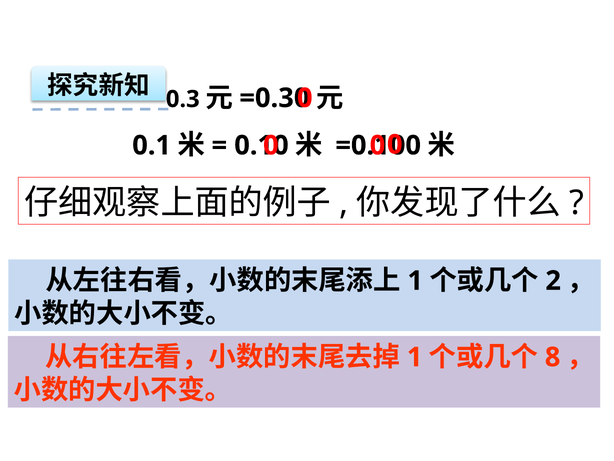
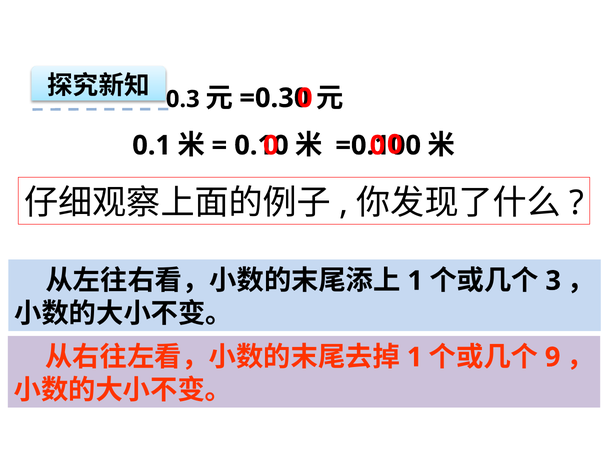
2: 2 -> 3 (553, 281)
8: 8 -> 9 (553, 357)
